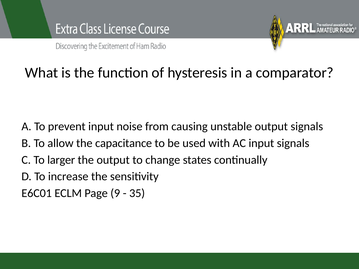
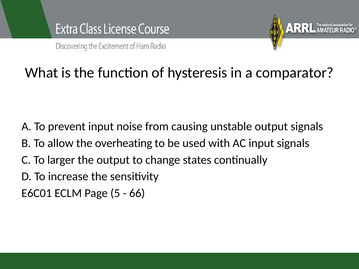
capacitance: capacitance -> overheating (124, 143)
9: 9 -> 5 (115, 193)
35: 35 -> 66 (137, 193)
